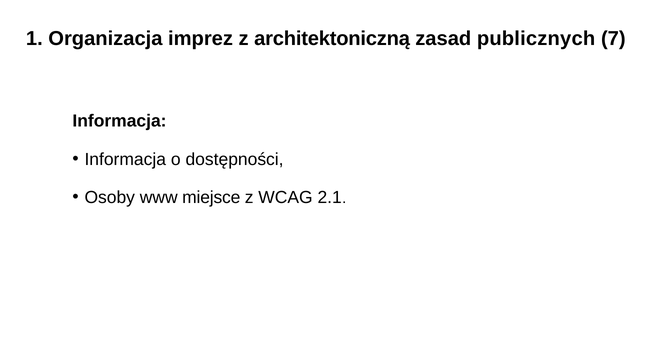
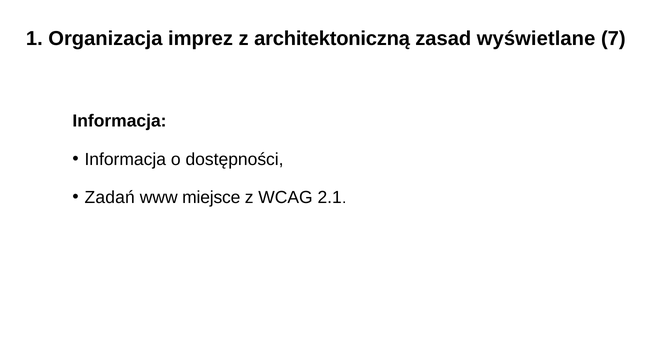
publicznych: publicznych -> wyświetlane (536, 38)
Osoby: Osoby -> Zadań (110, 197)
